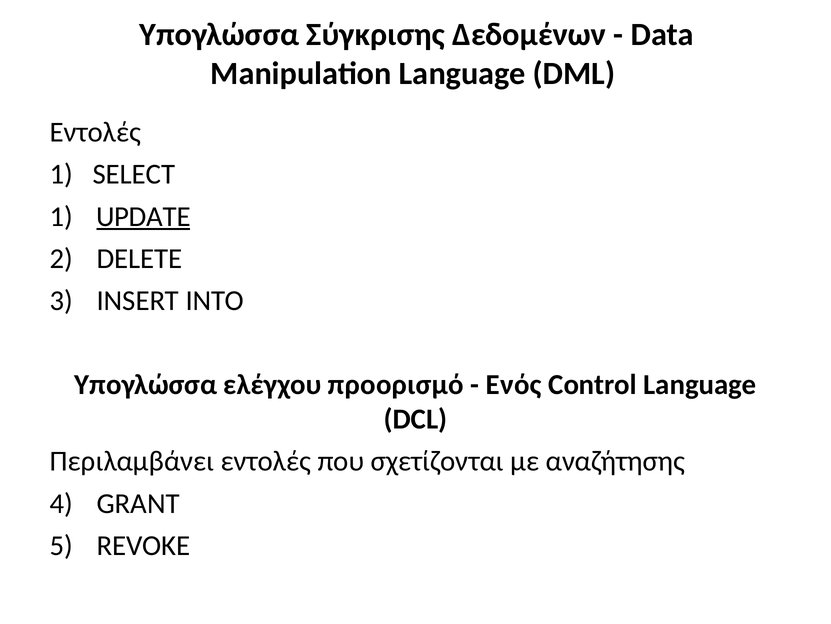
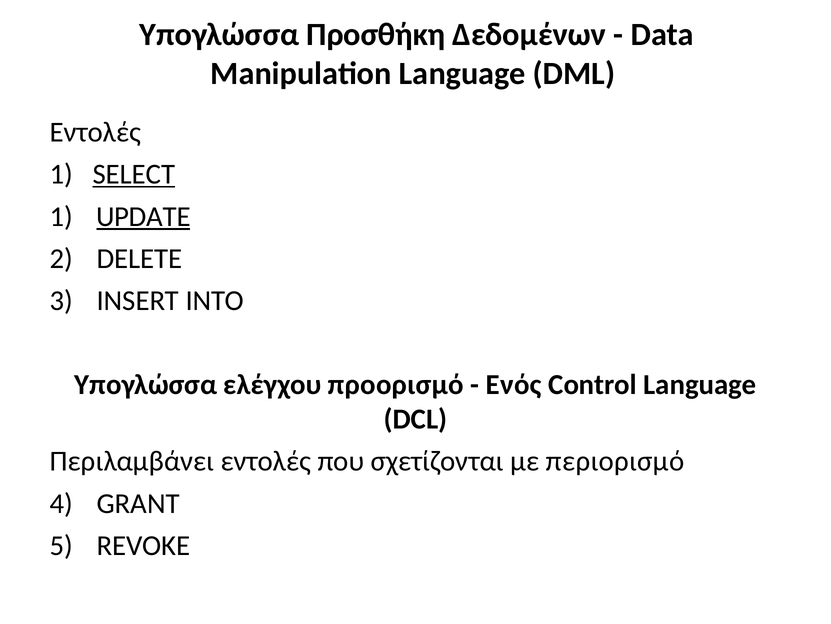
Σύγκρισης: Σύγκρισης -> Προσθήκη (376, 35)
SELECT underline: none -> present (134, 174)
αναζήτησης: αναζήτησης -> περιορισμό (615, 461)
